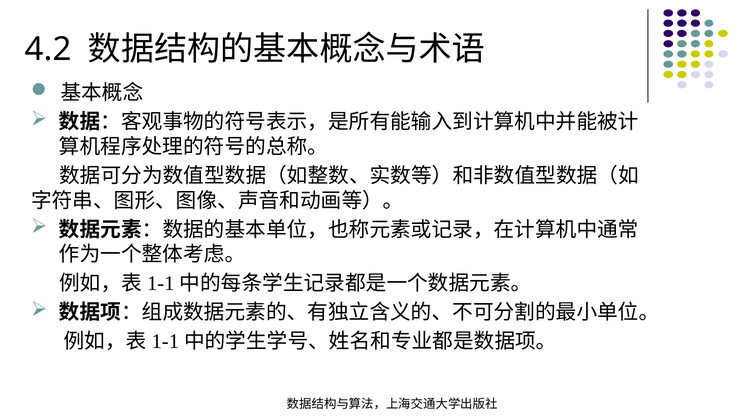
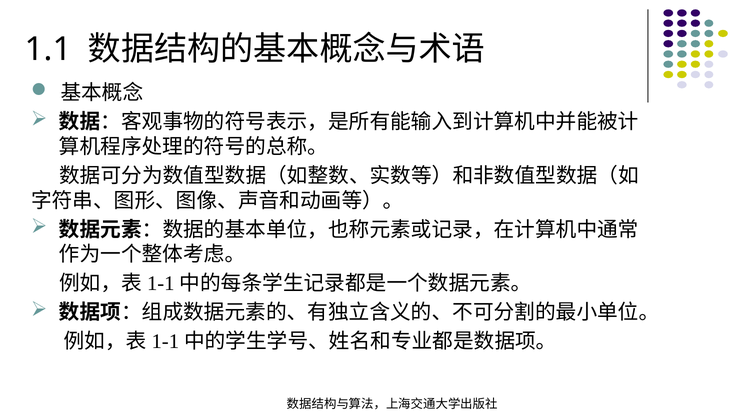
4.2: 4.2 -> 1.1 (48, 49)
